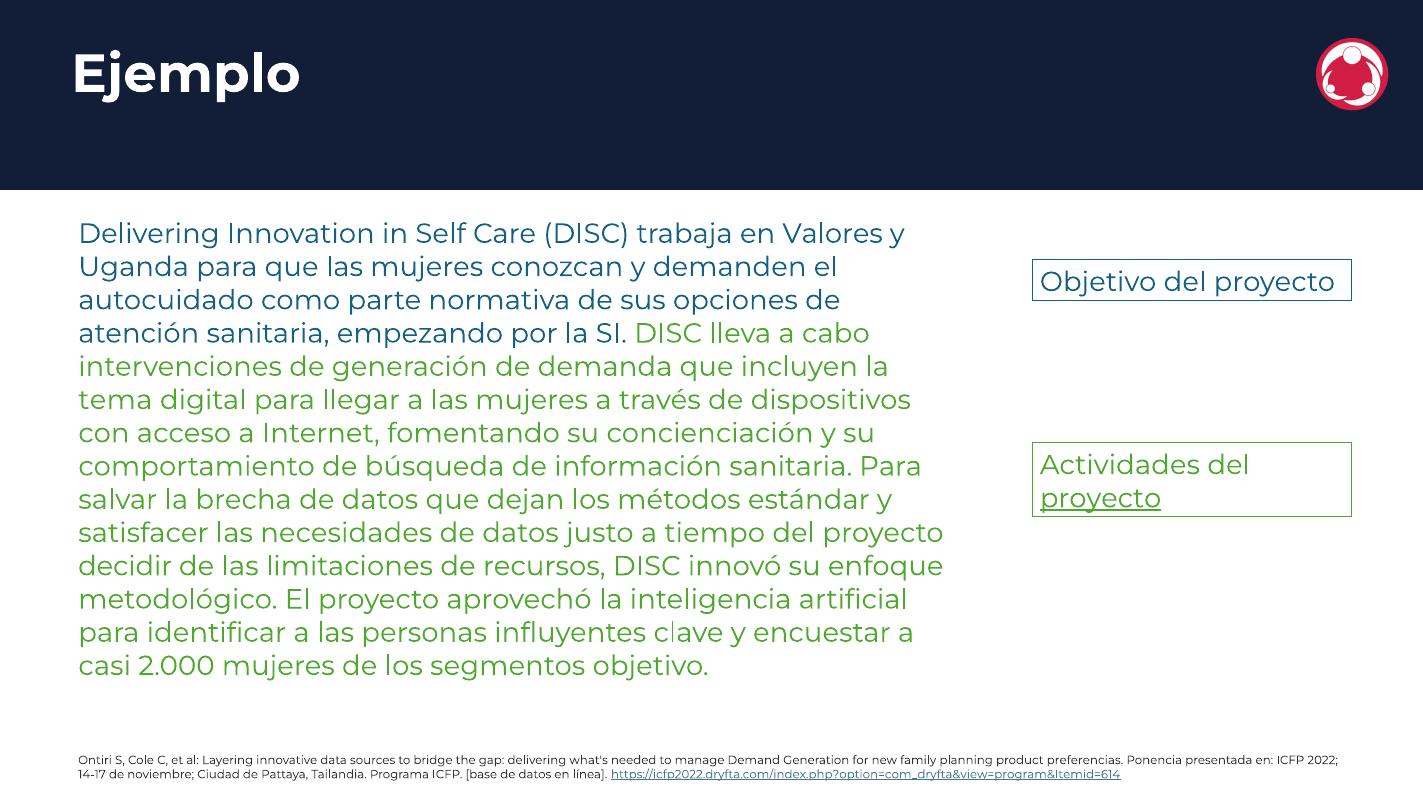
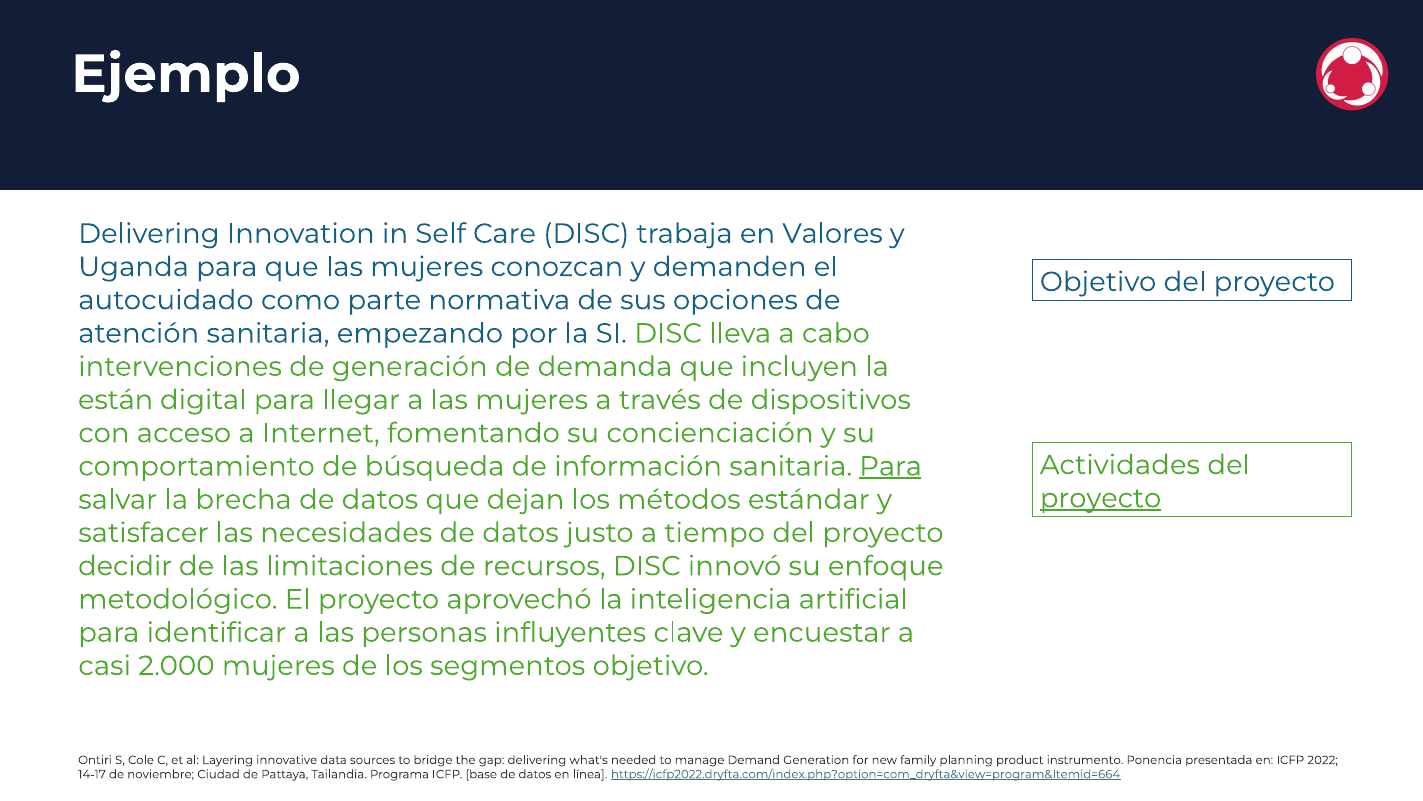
tema: tema -> están (116, 400)
Para underline: none -> present (891, 466)
preferencias: preferencias -> instrumento (1085, 760)
https://icfp2022.dryfta.com/index.php?option=com_dryfta&view=program&Itemid=614: https://icfp2022.dryfta.com/index.php?option=com_dryfta&view=program&Itemid=614 -> https://icfp2022.dryfta.com/index.php?option=com_dryfta&view=program&Itemid=664 (866, 774)
